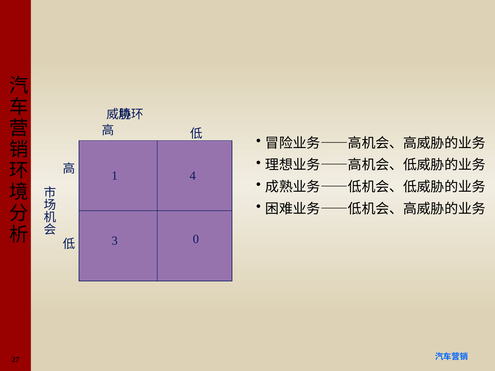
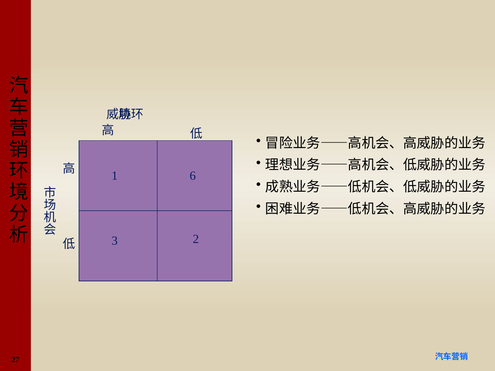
4: 4 -> 6 (193, 176)
0: 0 -> 2 (196, 239)
